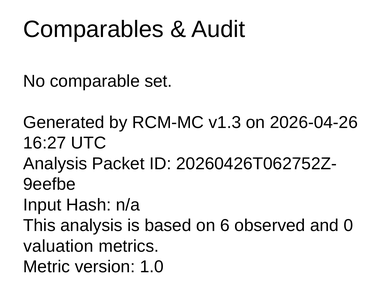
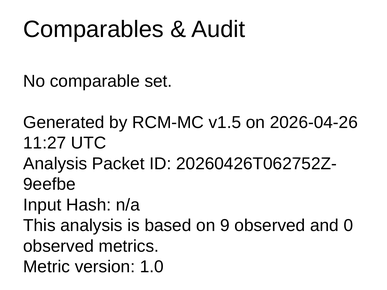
v1.3: v1.3 -> v1.5 (225, 122)
16:27: 16:27 -> 11:27 (45, 143)
6: 6 -> 9 (225, 226)
valuation: valuation -> observed (59, 246)
